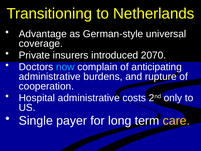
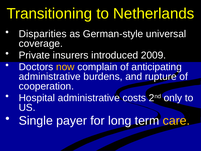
Advantage: Advantage -> Disparities (43, 34)
2070: 2070 -> 2009 (154, 55)
now colour: light blue -> yellow (65, 67)
